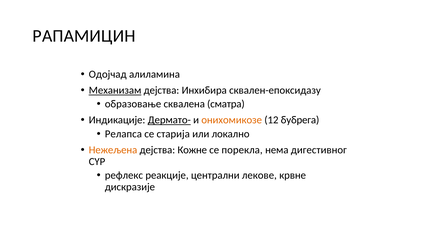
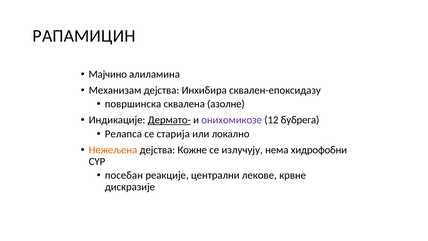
Одојчад: Одојчад -> Мајчино (108, 74)
Механизам underline: present -> none (115, 90)
образовање: образовање -> површинска (133, 104)
сматра: сматра -> азолне (226, 104)
онихомикозе colour: orange -> purple (232, 120)
порекла: порекла -> излучују (242, 150)
дигестивног: дигестивног -> хидрофобни (319, 150)
рефлекс: рефлекс -> посебан (124, 175)
